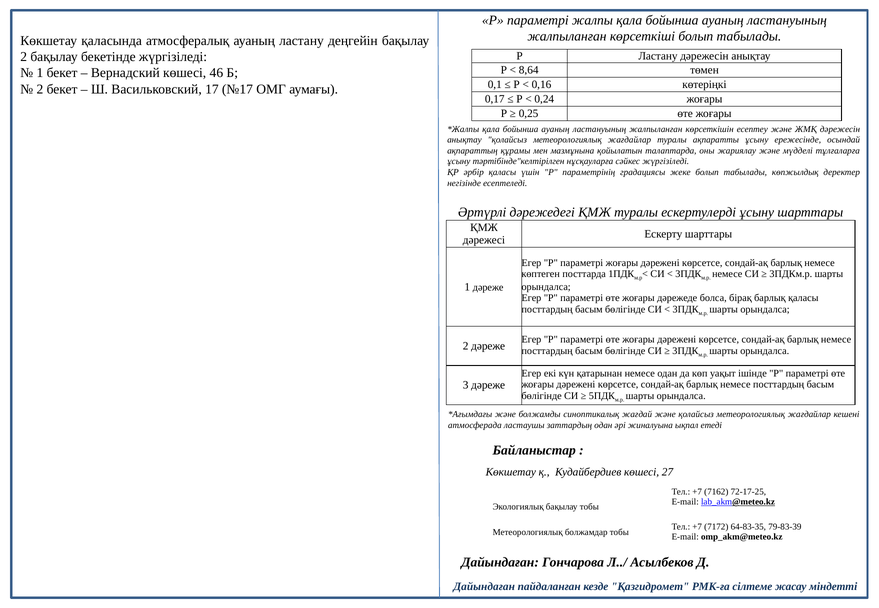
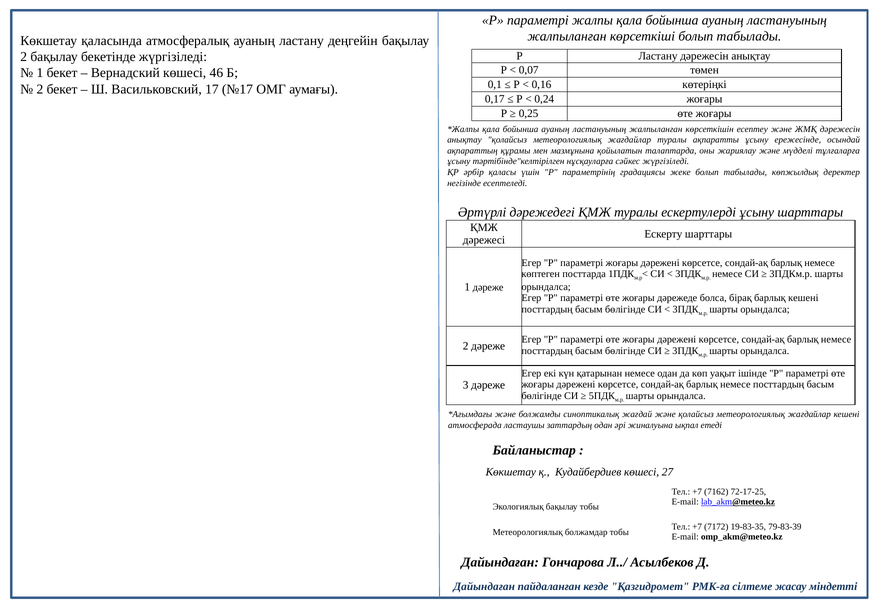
8,64: 8,64 -> 0,07 (529, 70)
барлық қаласы: қаласы -> кешені (803, 298)
64-83-35: 64-83-35 -> 19-83-35 (748, 527)
